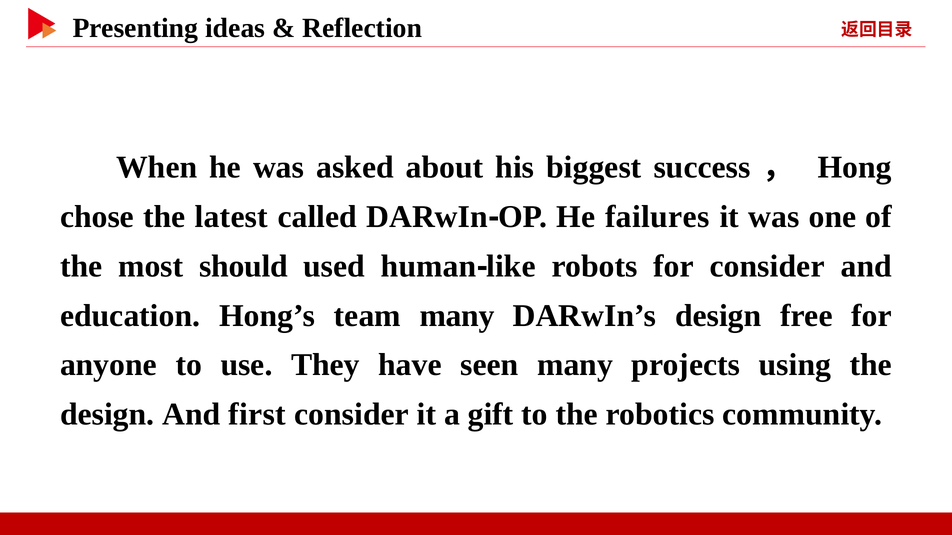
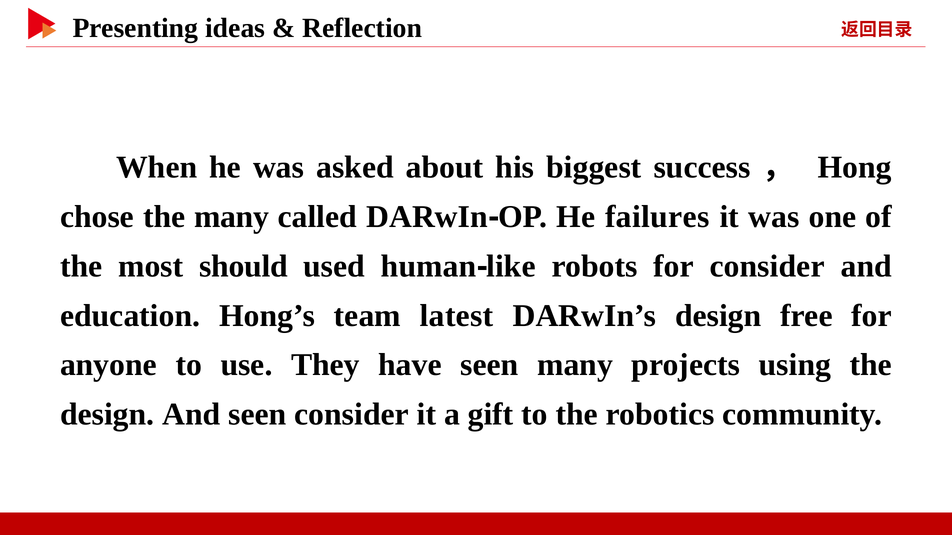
the latest: latest -> many (232, 217)
team many: many -> latest (457, 316)
And first: first -> seen (257, 415)
